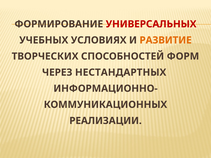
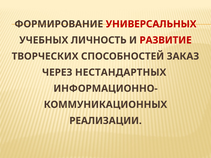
УСЛОВИЯХ: УСЛОВИЯХ -> ЛИЧНОСТЬ (99, 40)
РАЗВИТИЕ colour: orange -> red (166, 40)
ФОРМ: ФОРМ -> ЗАКАЗ (183, 56)
